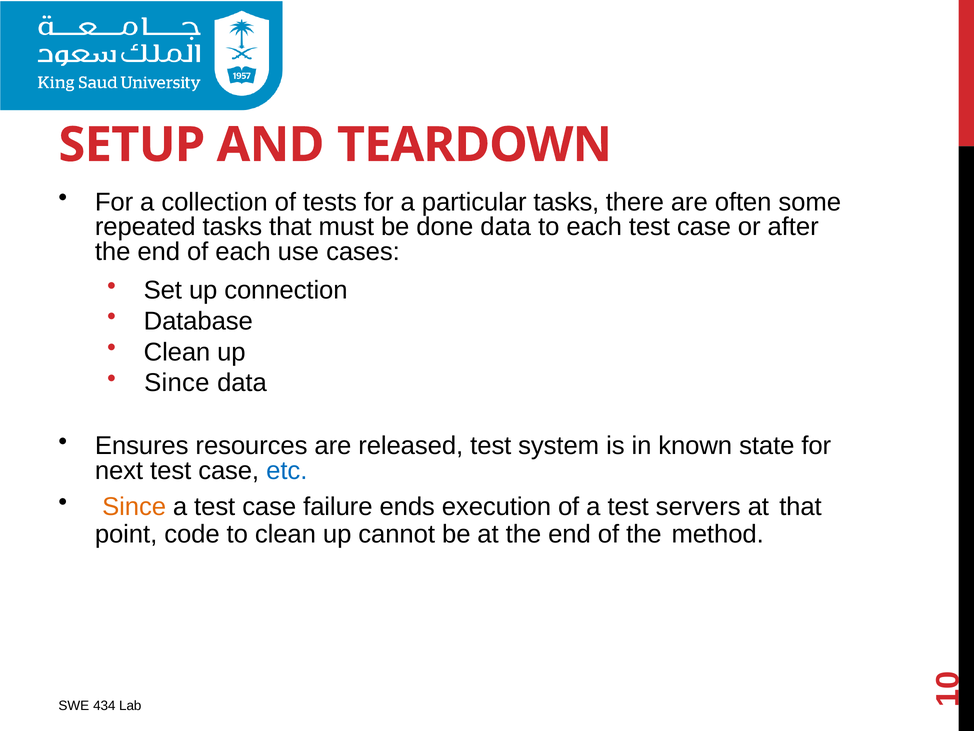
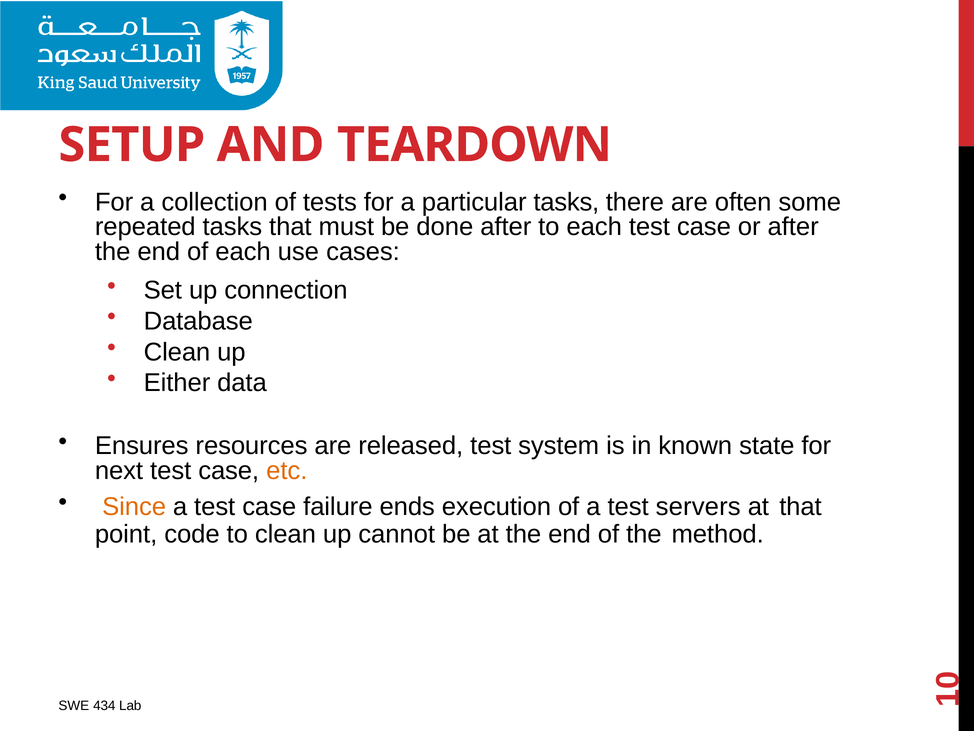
done data: data -> after (506, 227)
Since: Since -> Either (177, 383)
etc colour: blue -> orange (287, 470)
